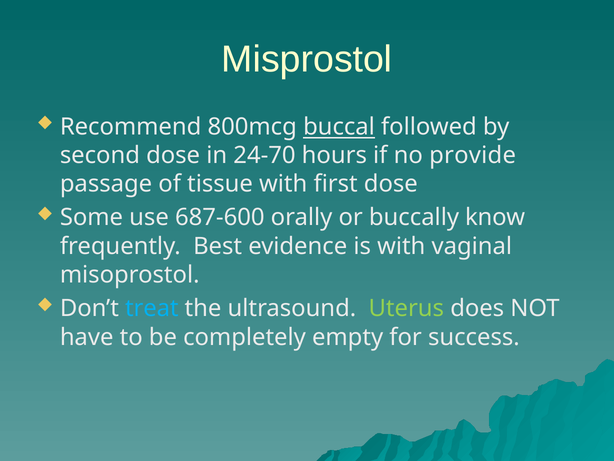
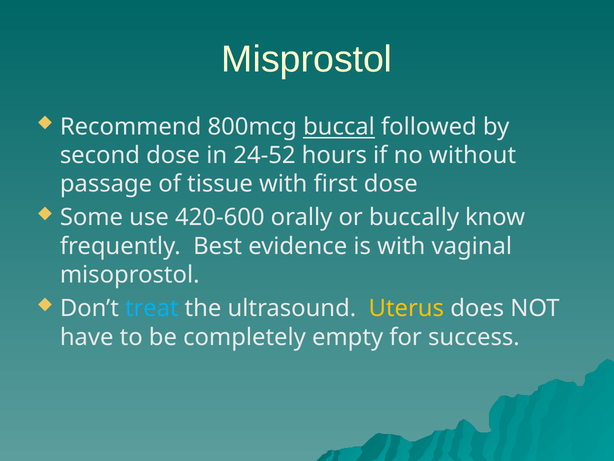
24-70: 24-70 -> 24-52 (265, 155)
provide: provide -> without (473, 155)
687-600: 687-600 -> 420-600 (220, 217)
Uterus colour: light green -> yellow (406, 308)
